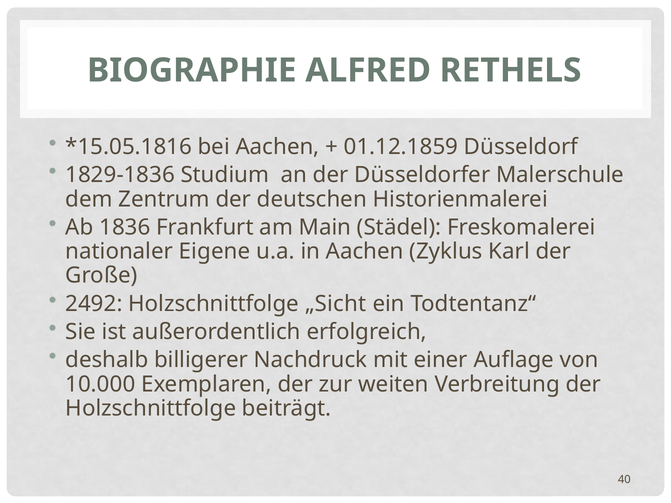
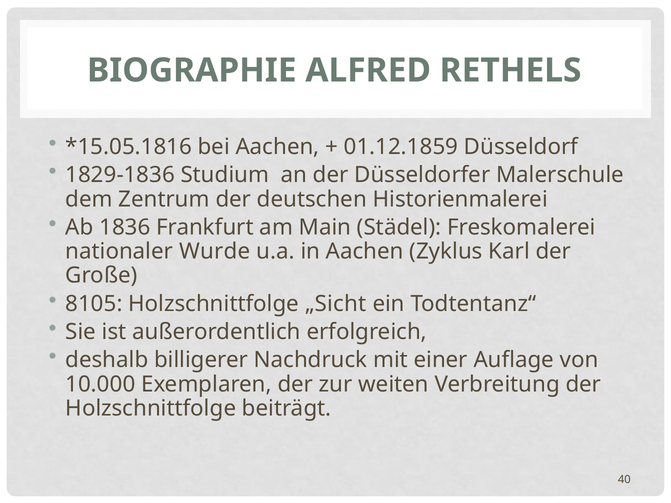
Eigene: Eigene -> Wurde (215, 252)
2492: 2492 -> 8105 (94, 304)
